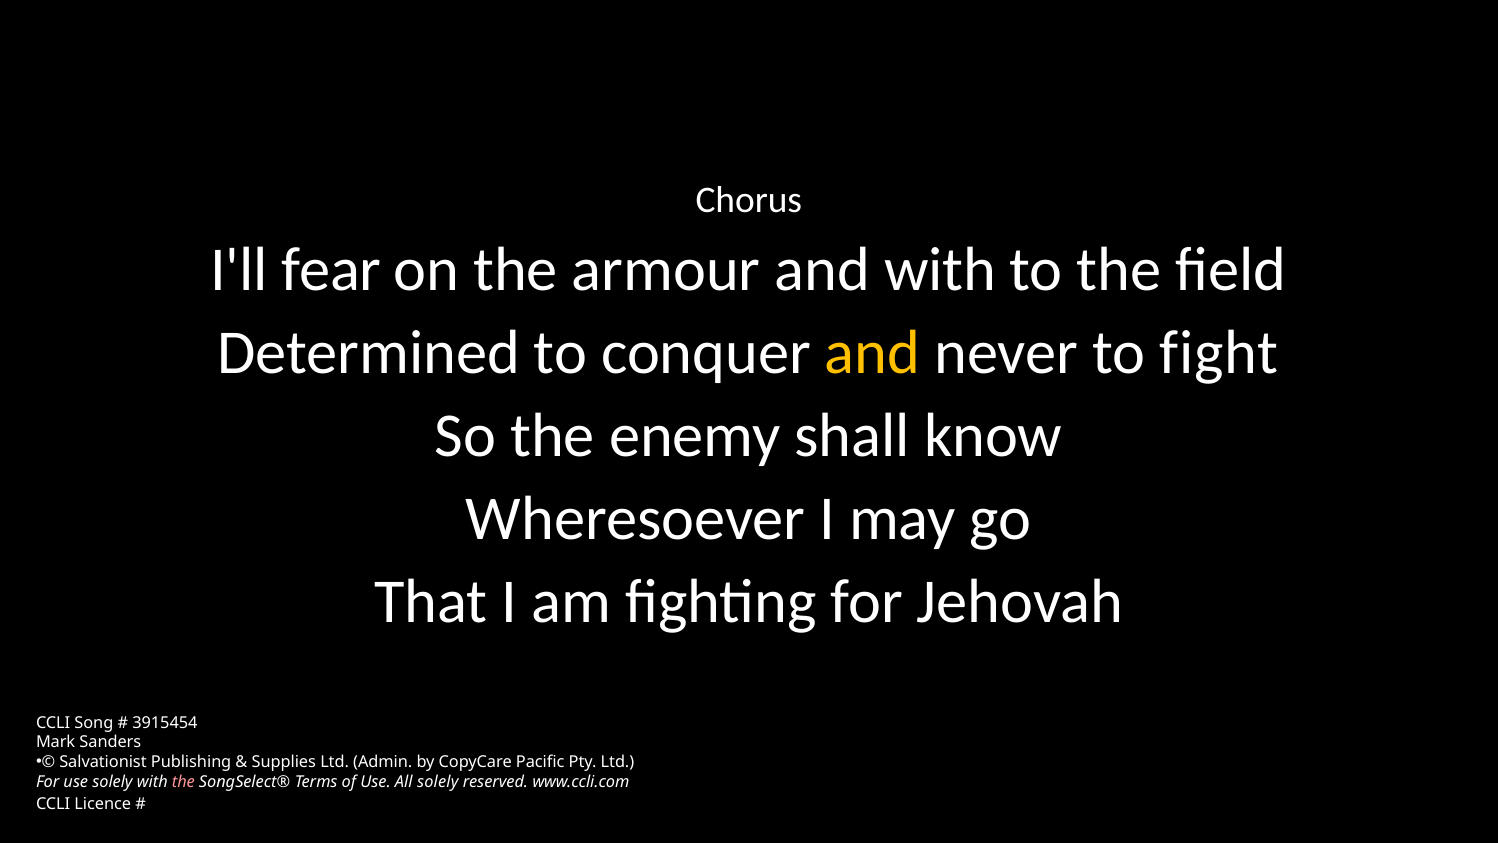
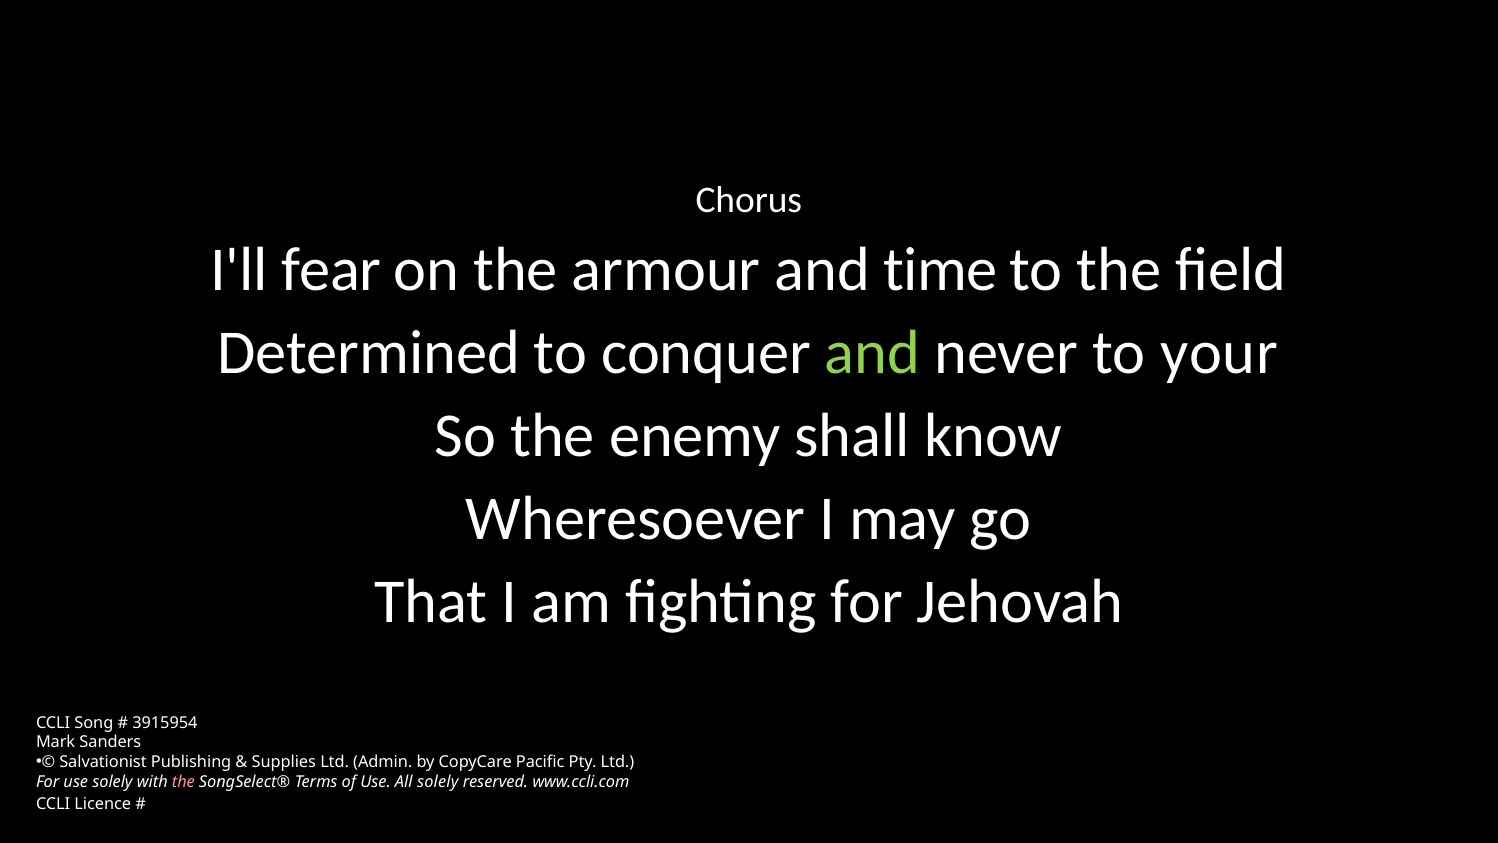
and with: with -> time (940, 269)
and colour: yellow -> light green (873, 352)
fight: fight -> your (1219, 352)
3915454: 3915454 -> 3915954 (165, 723)
